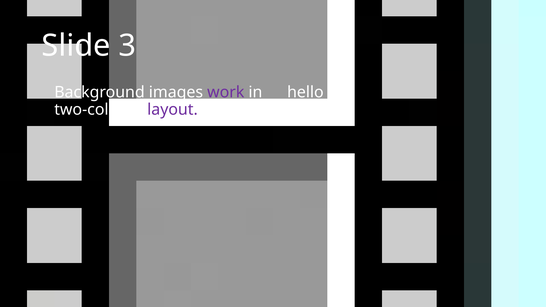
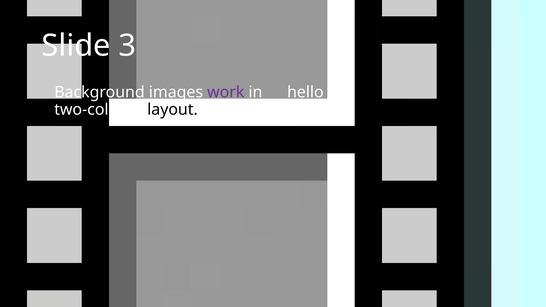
layout colour: purple -> black (173, 110)
